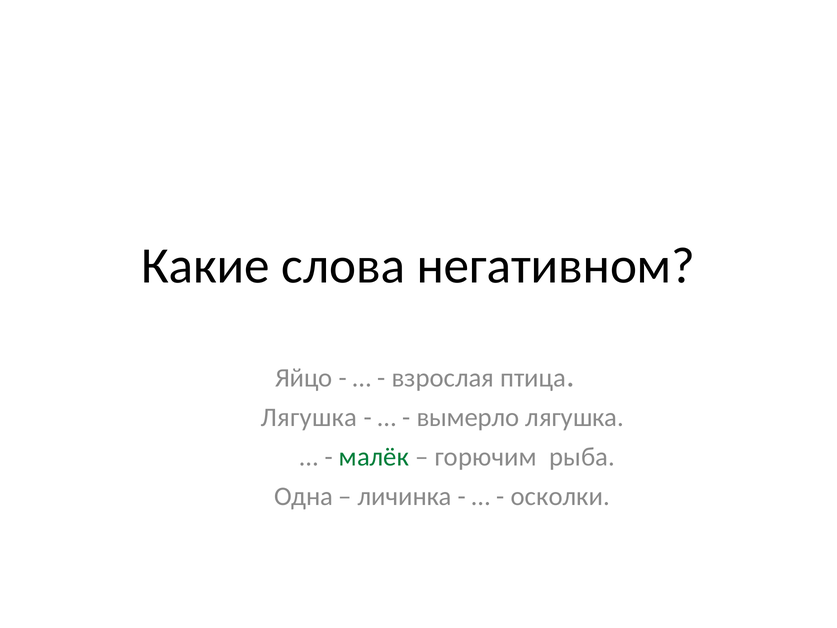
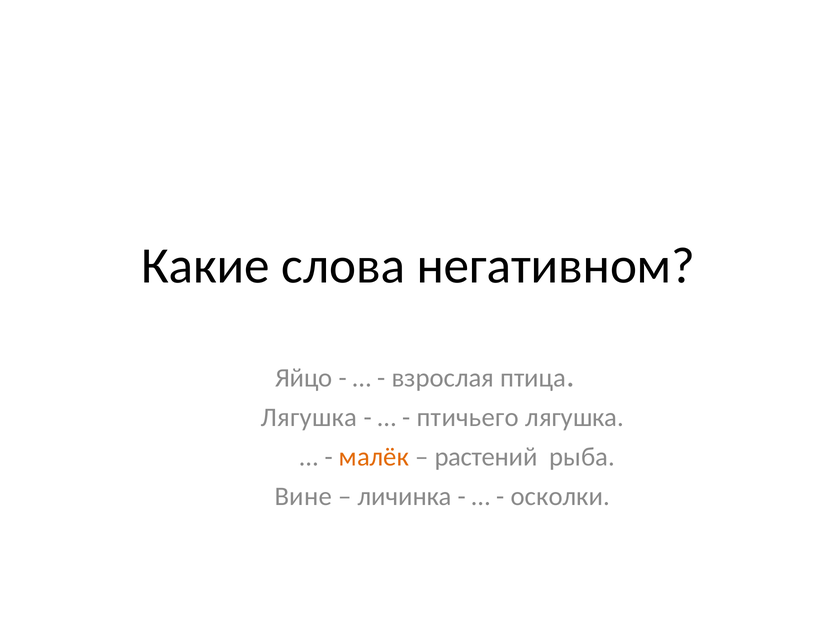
вымерло: вымерло -> птичьего (468, 417)
малёк colour: green -> orange (374, 457)
горючим: горючим -> растений (486, 457)
Одна: Одна -> Вине (303, 496)
